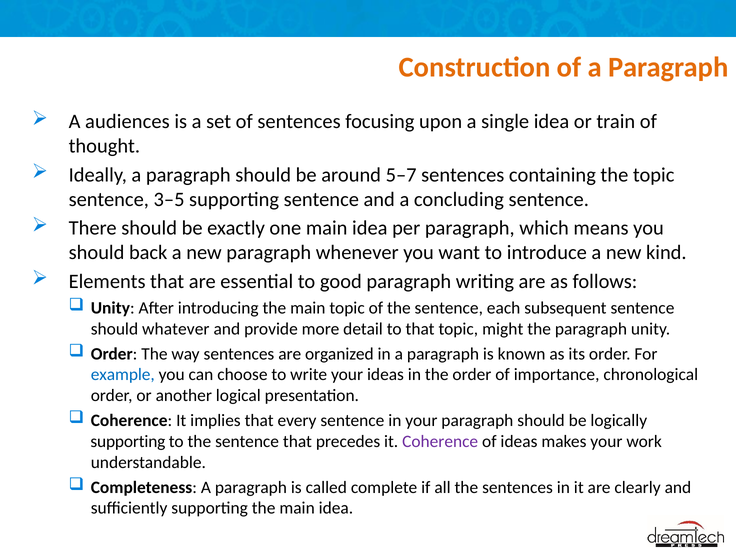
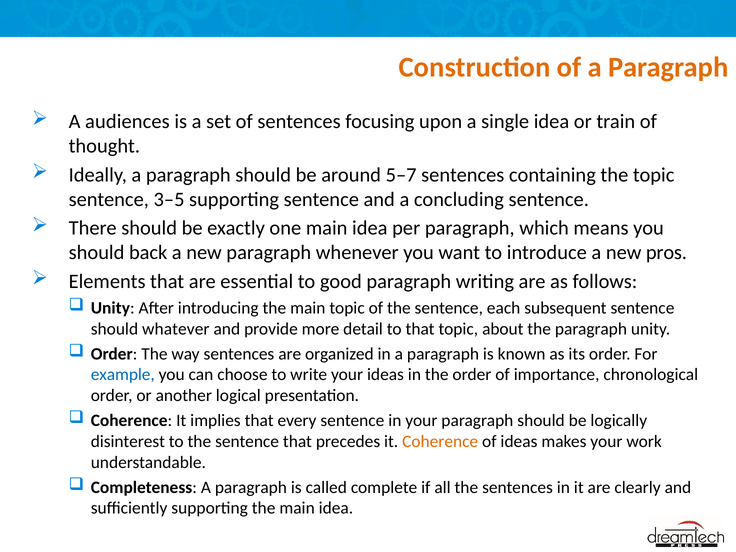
kind: kind -> pros (666, 253)
might: might -> about (503, 329)
supporting: supporting -> disinterest (128, 441)
Coherence colour: purple -> orange (440, 441)
